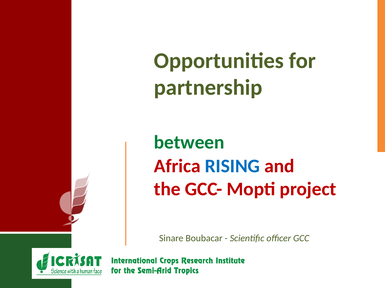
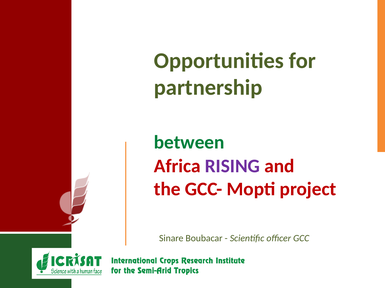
RISING colour: blue -> purple (232, 166)
